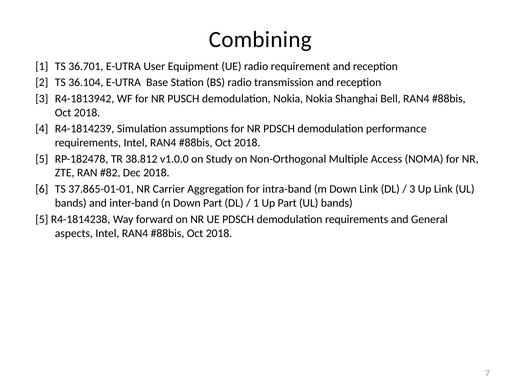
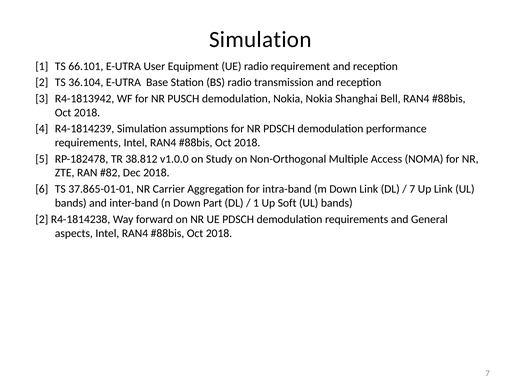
Combining: Combining -> Simulation (260, 39)
36.701: 36.701 -> 66.101 (86, 66)
3: 3 -> 7 (412, 189)
Up Part: Part -> Soft (287, 203)
5: 5 -> 2 (42, 219)
